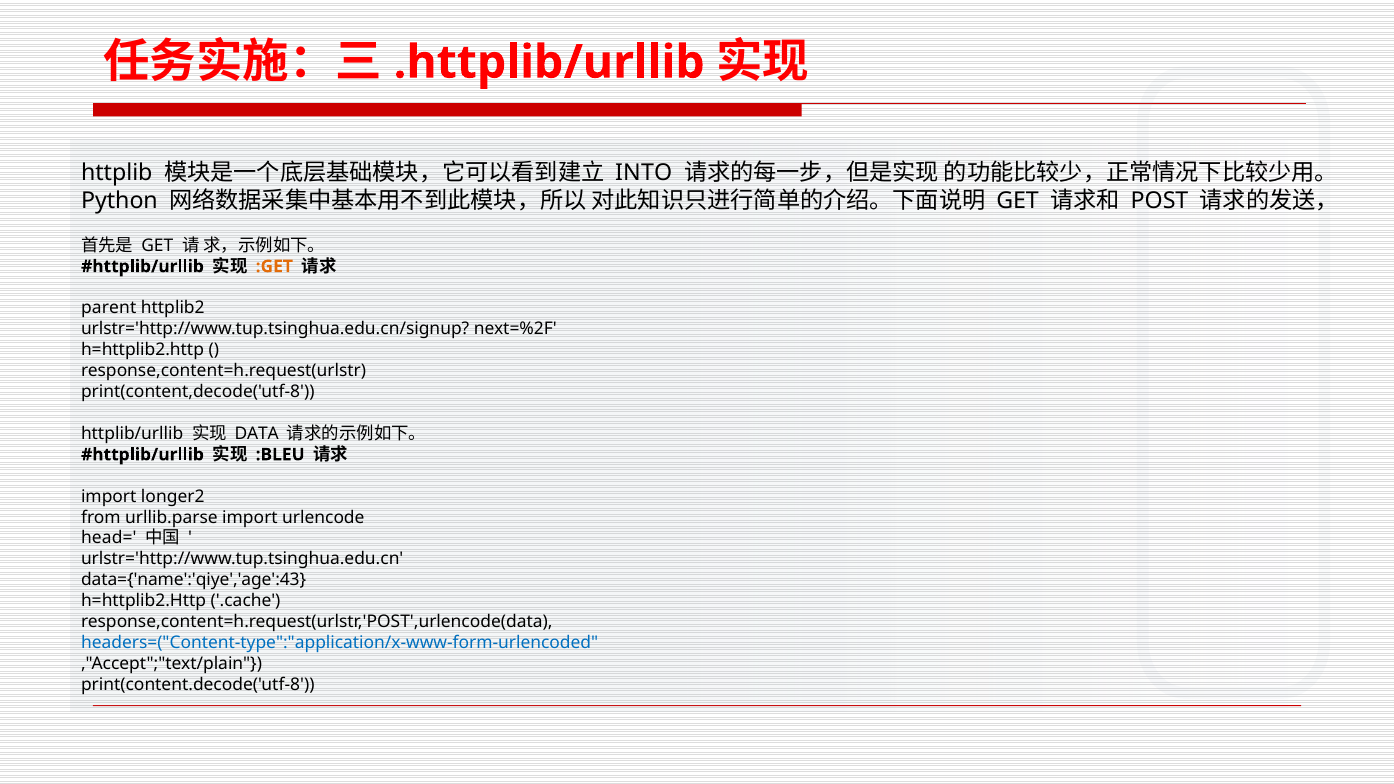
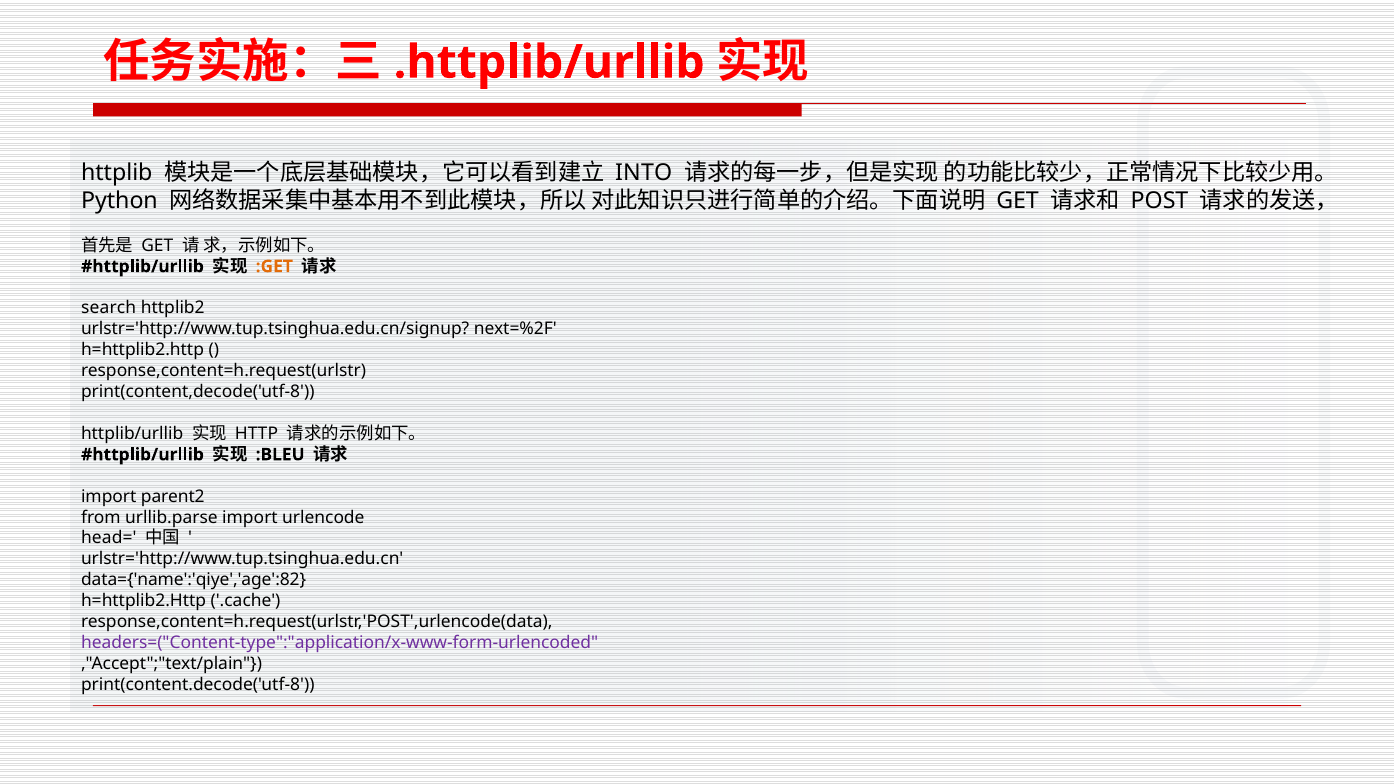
parent: parent -> search (109, 308)
DATA: DATA -> HTTP (256, 434)
longer2: longer2 -> parent2 (173, 496)
data={'name':'qiye','age':43: data={'name':'qiye','age':43 -> data={'name':'qiye','age':82 (194, 580)
headers=("Content-type":"application/x-www-form-urlencoded colour: blue -> purple (340, 643)
